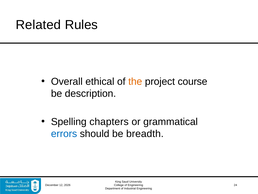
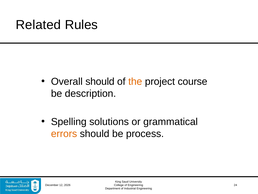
Overall ethical: ethical -> should (100, 81)
chapters: chapters -> solutions (109, 121)
errors colour: blue -> orange (64, 133)
breadth: breadth -> process (145, 133)
